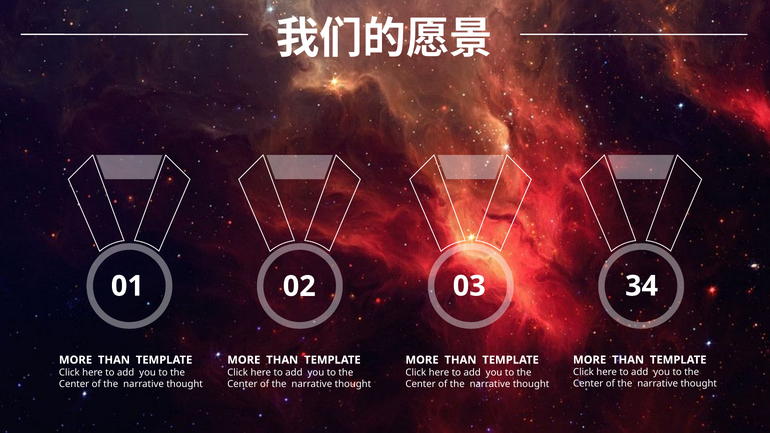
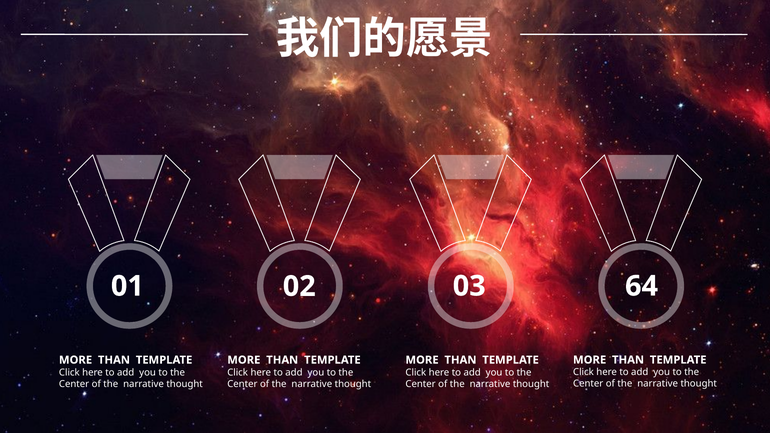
34: 34 -> 64 (642, 286)
